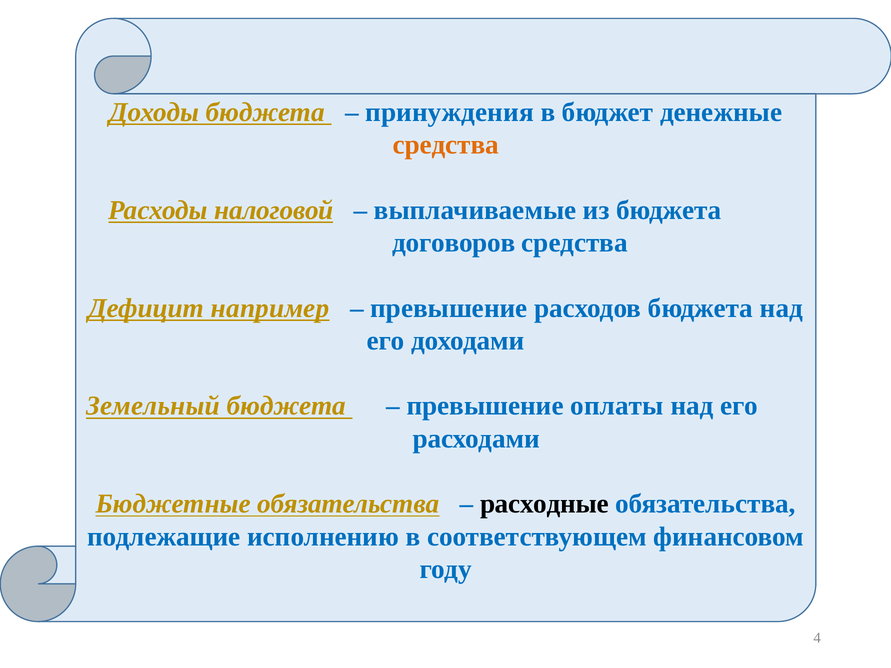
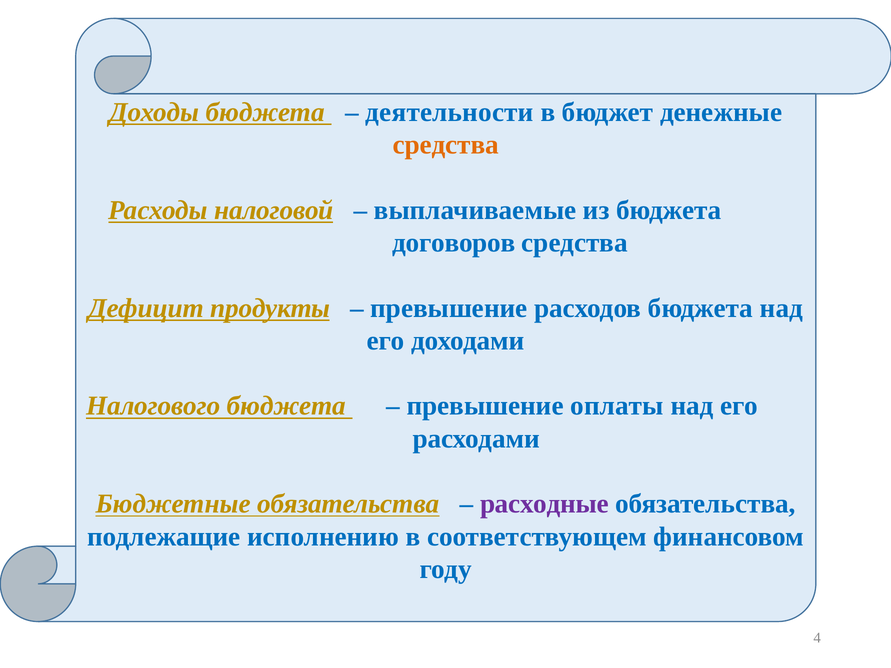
принуждения: принуждения -> деятельности (450, 112)
например: например -> продукты (270, 308)
Земельный: Земельный -> Налогового (153, 406)
расходные colour: black -> purple (544, 504)
